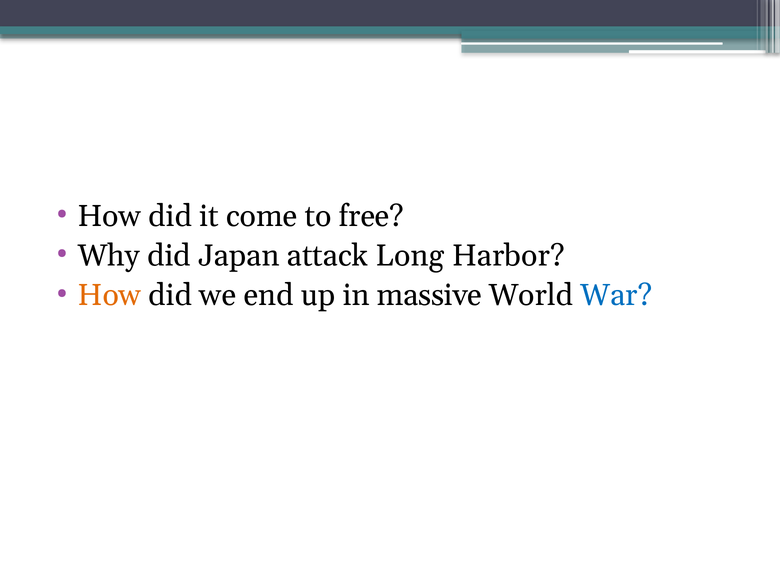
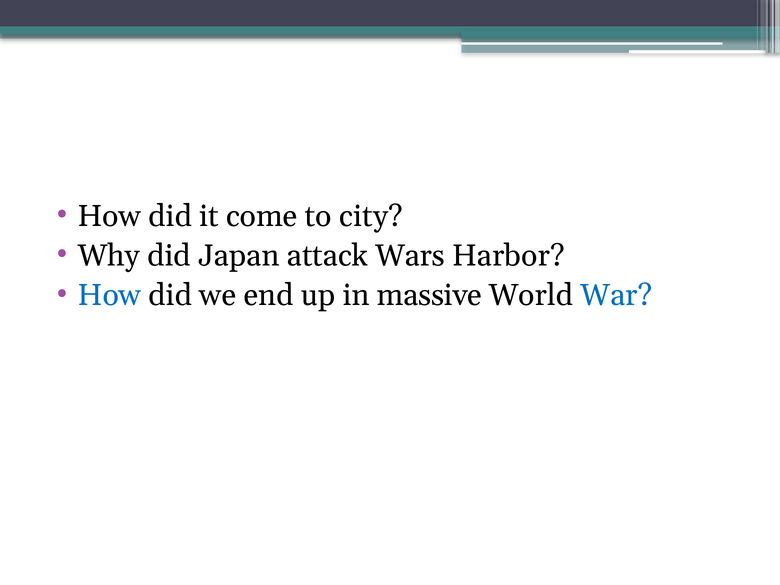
free: free -> city (371, 216)
Long: Long -> Wars (410, 256)
How colour: orange -> blue (110, 295)
